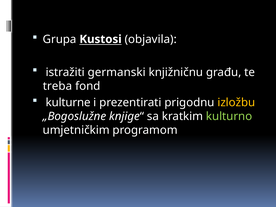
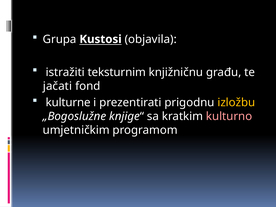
germanski: germanski -> teksturnim (117, 72)
treba: treba -> jačati (57, 86)
kulturno colour: light green -> pink (229, 116)
